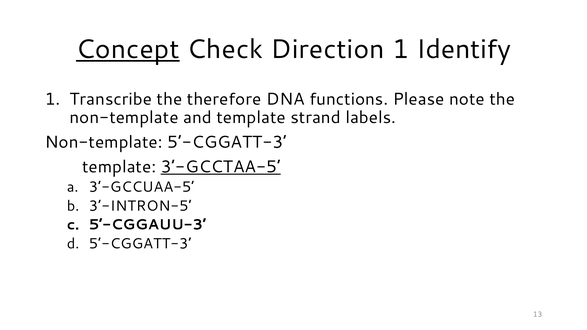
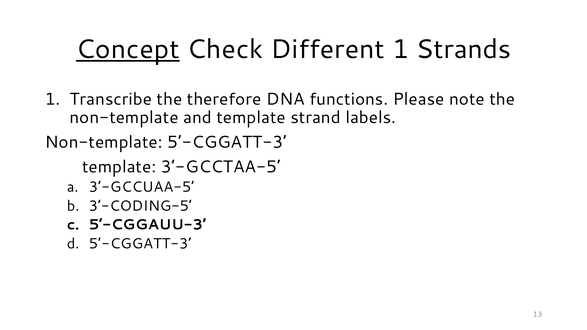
Direction: Direction -> Different (328, 49)
Identify: Identify -> Strands (464, 49)
3’-GCCTAA-5 underline: present -> none (221, 167)
3’-INTRON-5: 3’-INTRON-5 -> 3’-CODING-5 (140, 206)
